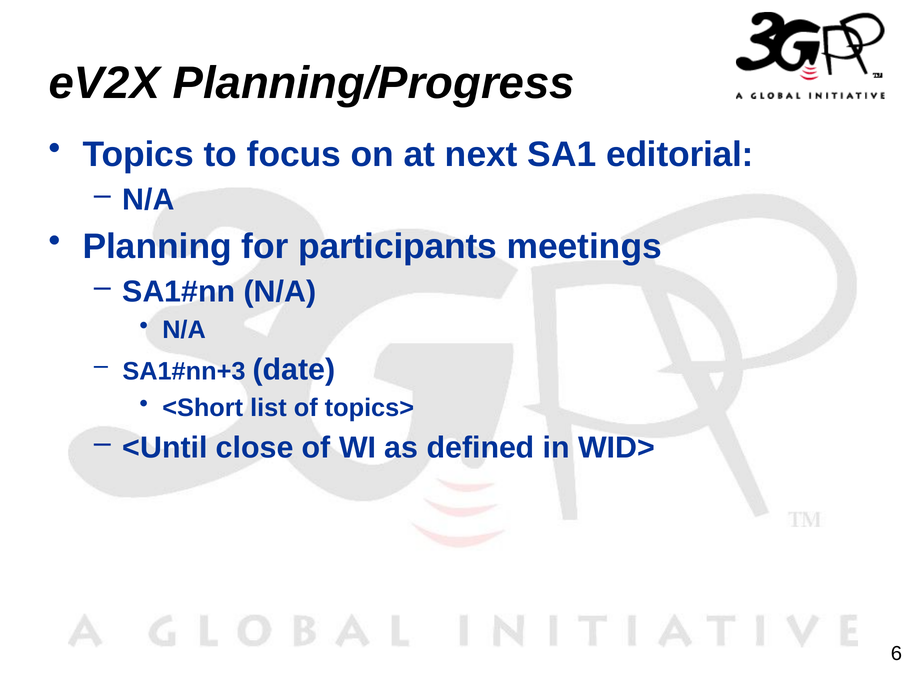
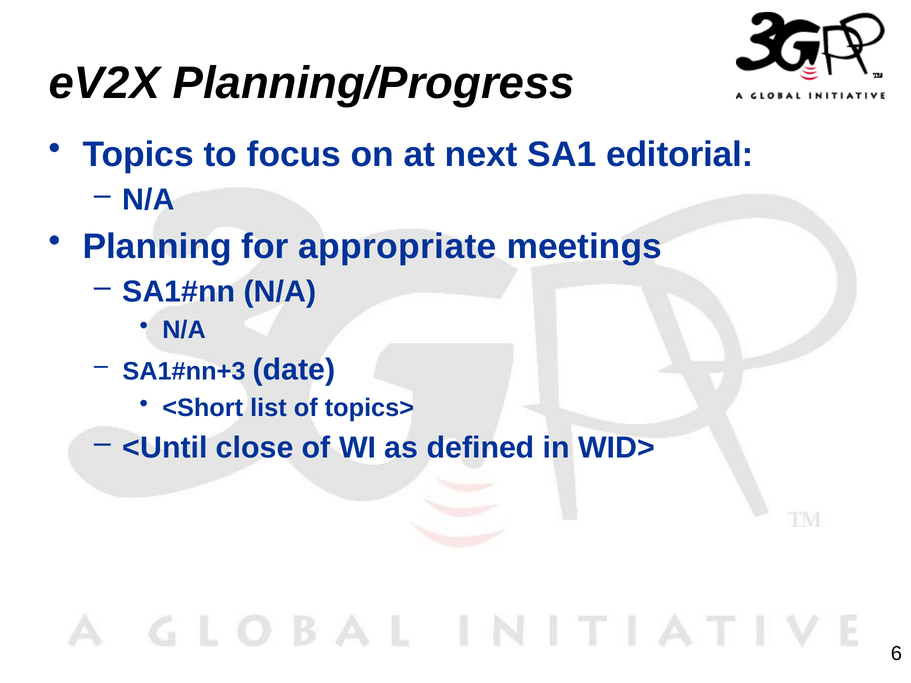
participants: participants -> appropriate (397, 247)
